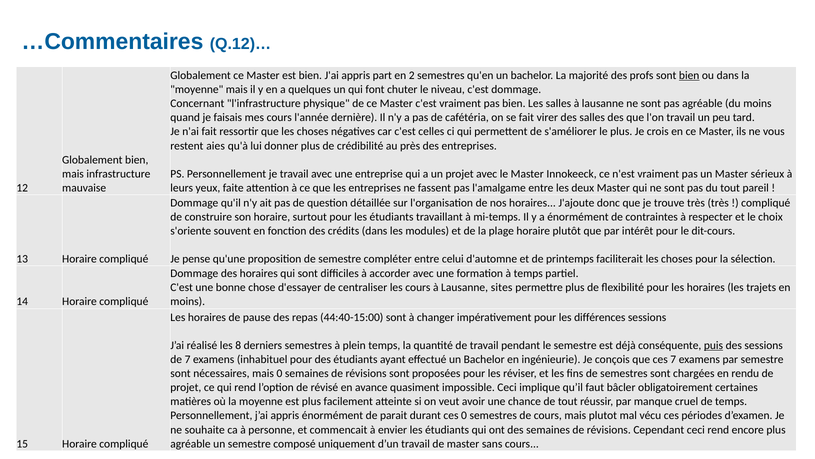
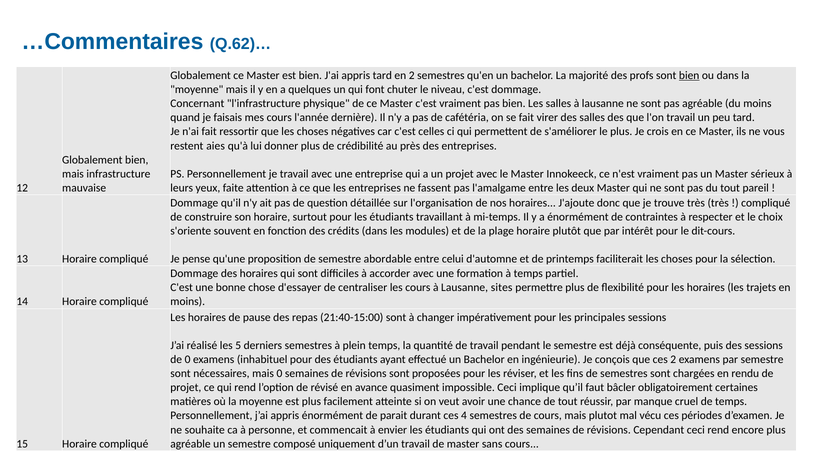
Q.12)…: Q.12)… -> Q.62)… (240, 44)
appris part: part -> tard (382, 75)
compléter: compléter -> abordable (388, 259)
44:40-15:00: 44:40-15:00 -> 21:40-15:00 (352, 317)
différences: différences -> principales (600, 317)
8: 8 -> 5 (238, 345)
puis underline: present -> none (713, 345)
de 7: 7 -> 0 (188, 359)
ces 7: 7 -> 2 (673, 359)
ces 0: 0 -> 4 (464, 415)
